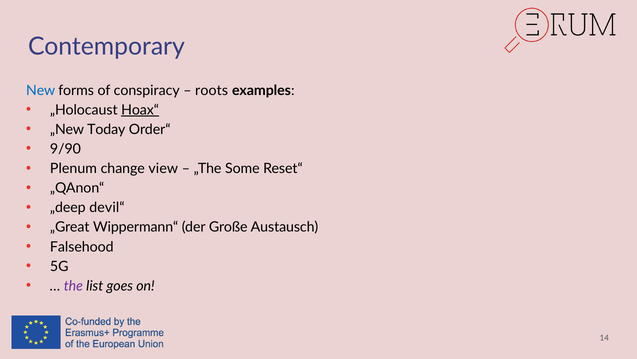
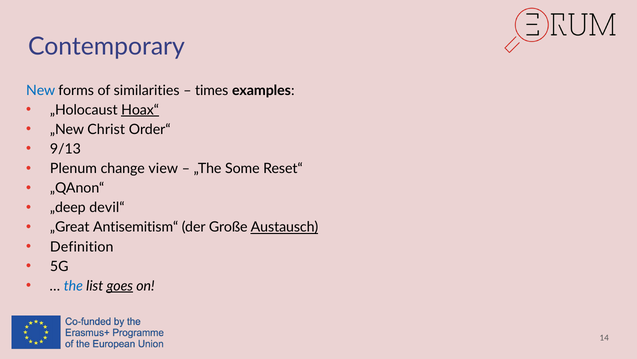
conspiracy: conspiracy -> similarities (147, 90)
roots: roots -> times (212, 90)
Today: Today -> Christ (106, 129)
9/90: 9/90 -> 9/13 (65, 149)
Wippermann“: Wippermann“ -> Antisemitism“ (136, 227)
Austausch underline: none -> present (285, 227)
Falsehood: Falsehood -> Definition (82, 246)
the colour: purple -> blue (73, 285)
goes underline: none -> present (120, 285)
